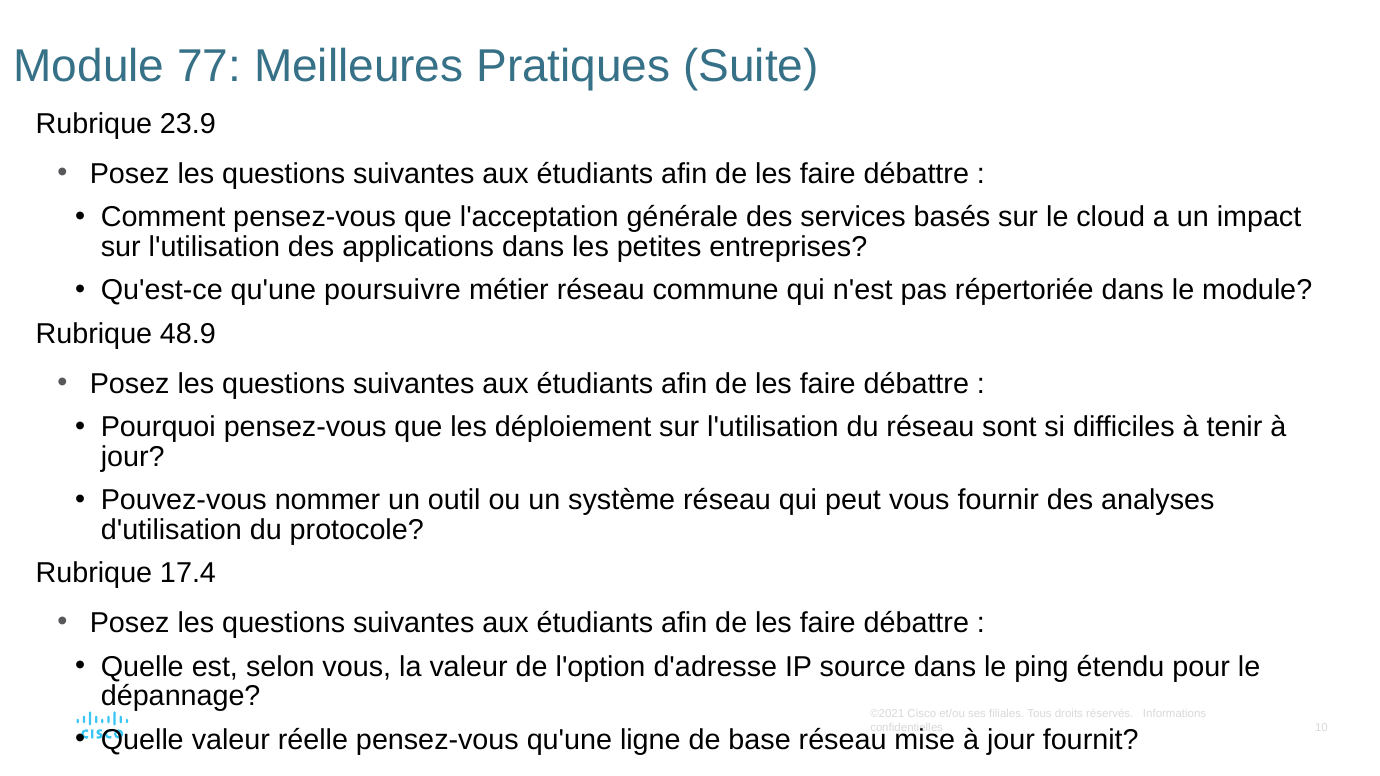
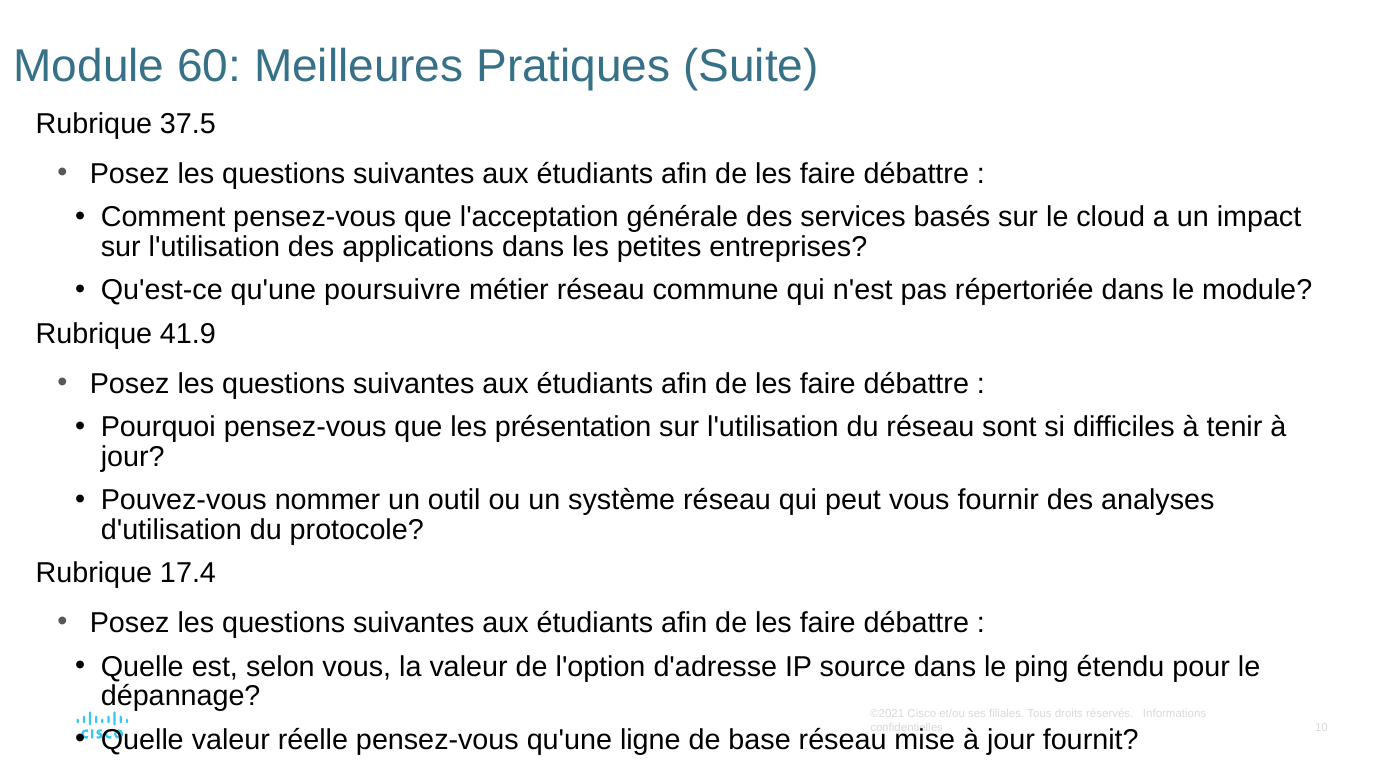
77: 77 -> 60 (209, 67)
23.9: 23.9 -> 37.5 (188, 124)
48.9: 48.9 -> 41.9 (188, 334)
déploiement: déploiement -> présentation (573, 427)
